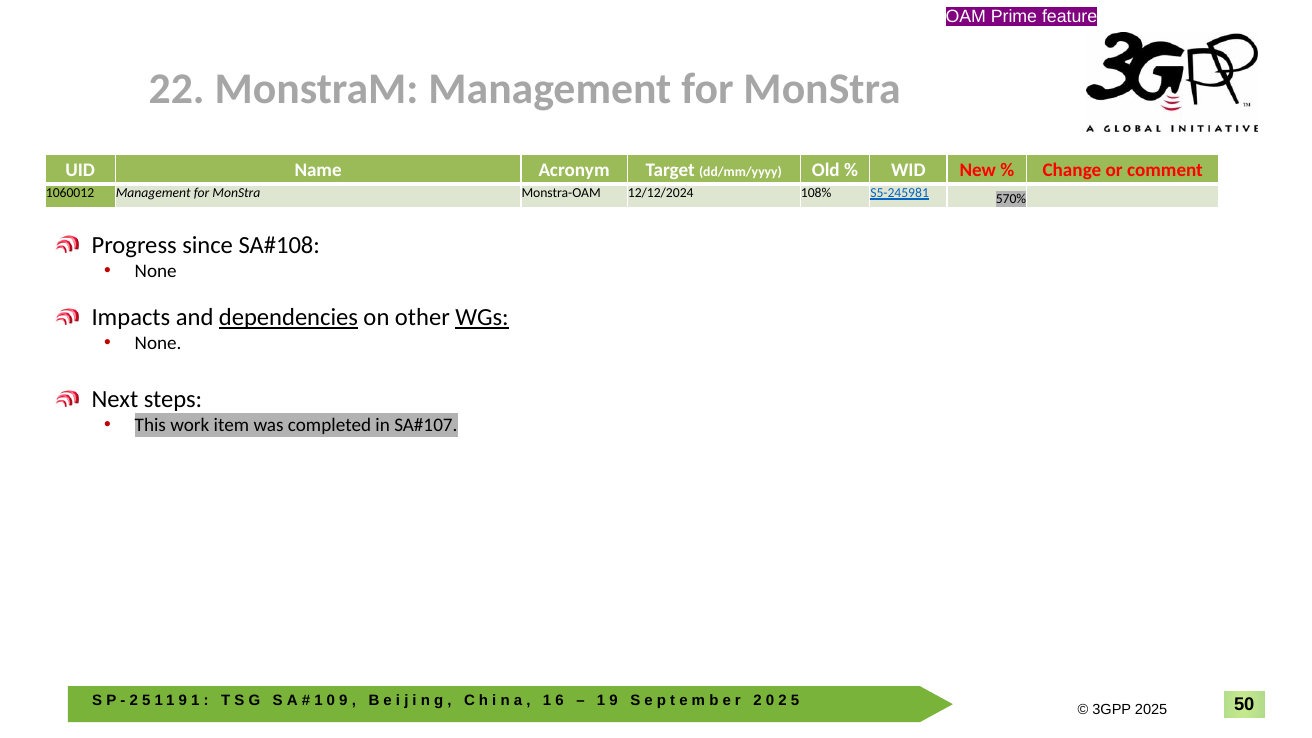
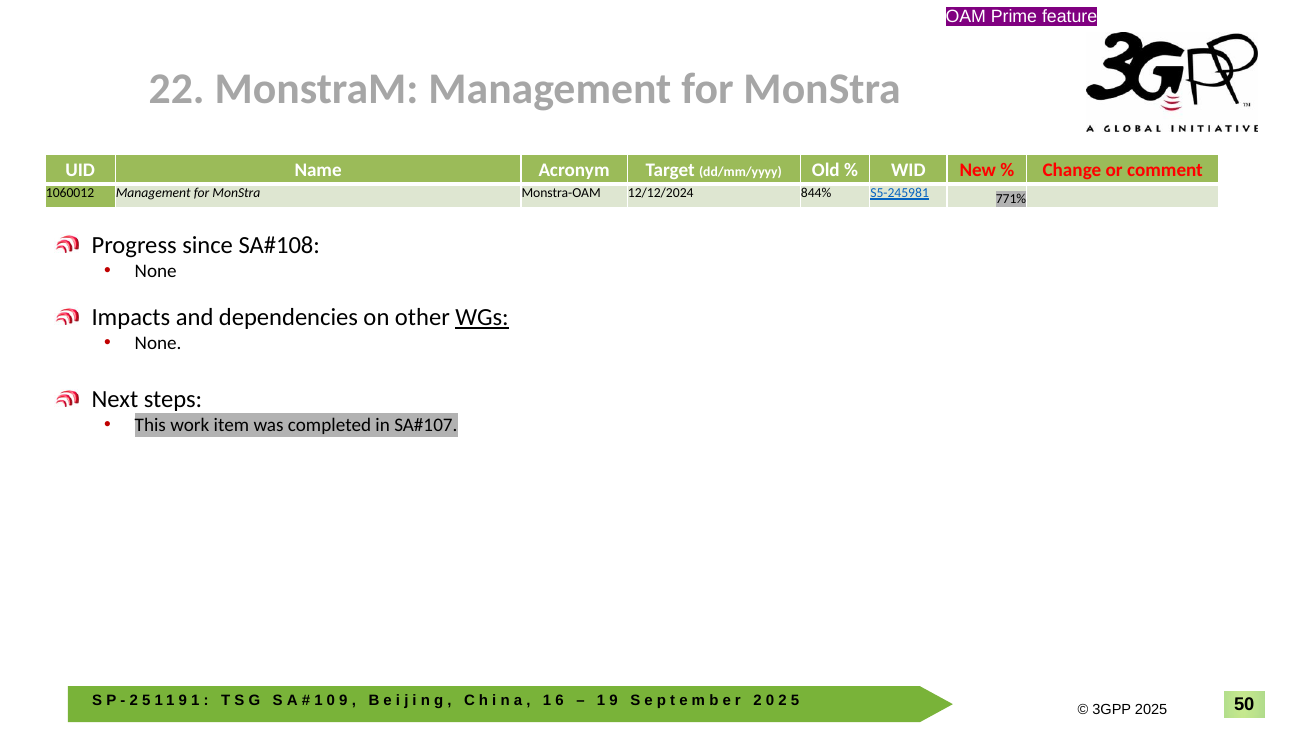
108%: 108% -> 844% (816, 193)
570%: 570% -> 771% (1011, 199)
dependencies underline: present -> none (288, 317)
